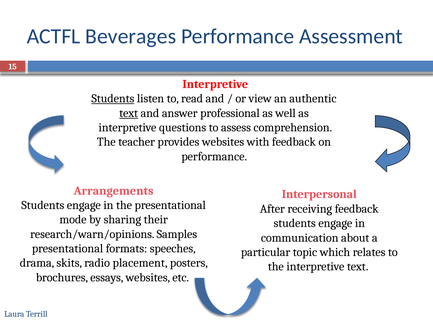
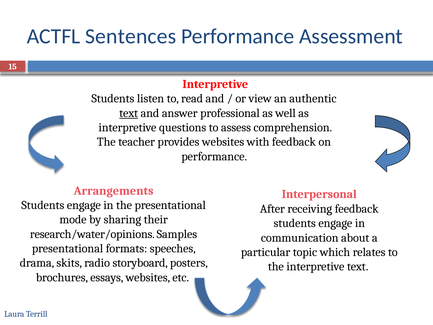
Beverages: Beverages -> Sentences (131, 36)
Students underline: present -> none (113, 99)
research/warn/opinions: research/warn/opinions -> research/water/opinions (92, 234)
placement: placement -> storyboard (140, 263)
